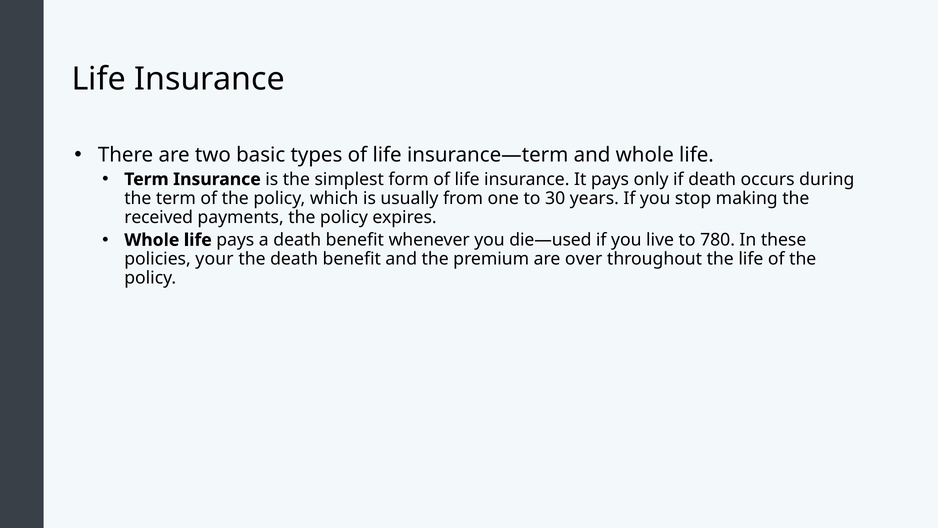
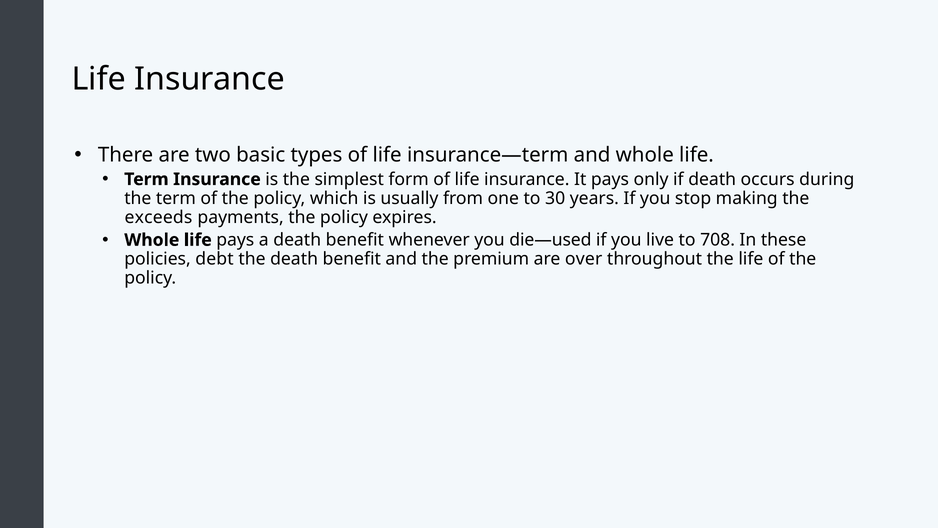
received: received -> exceeds (158, 217)
780: 780 -> 708 (718, 240)
your: your -> debt (214, 259)
